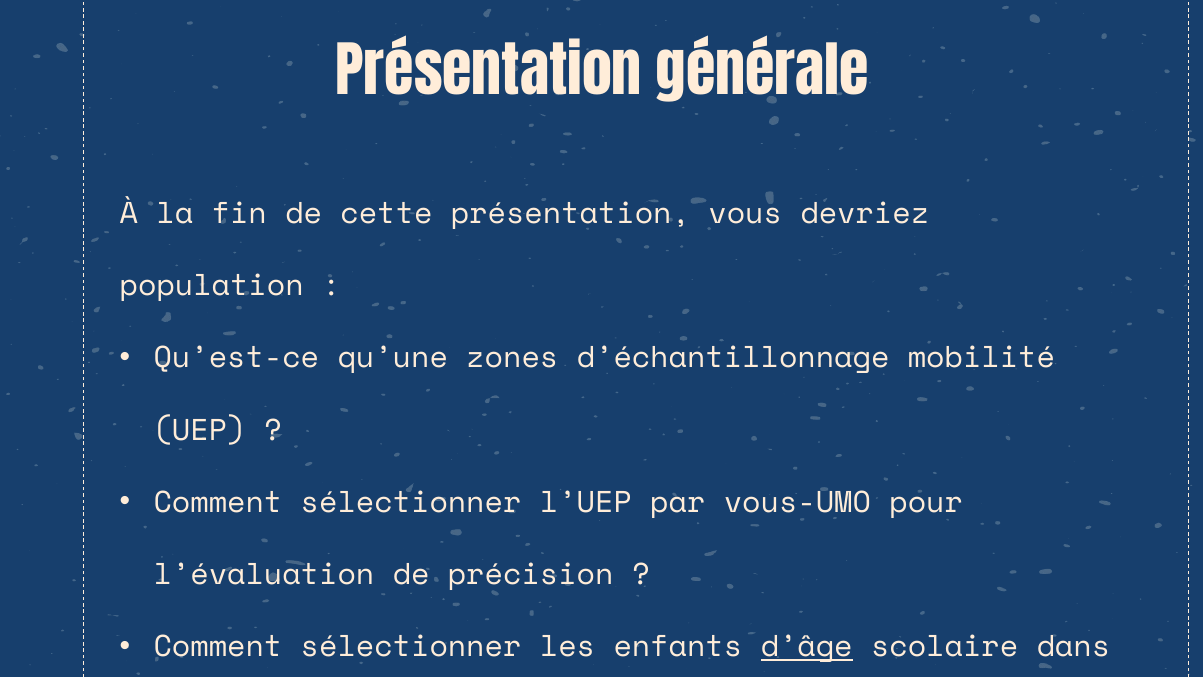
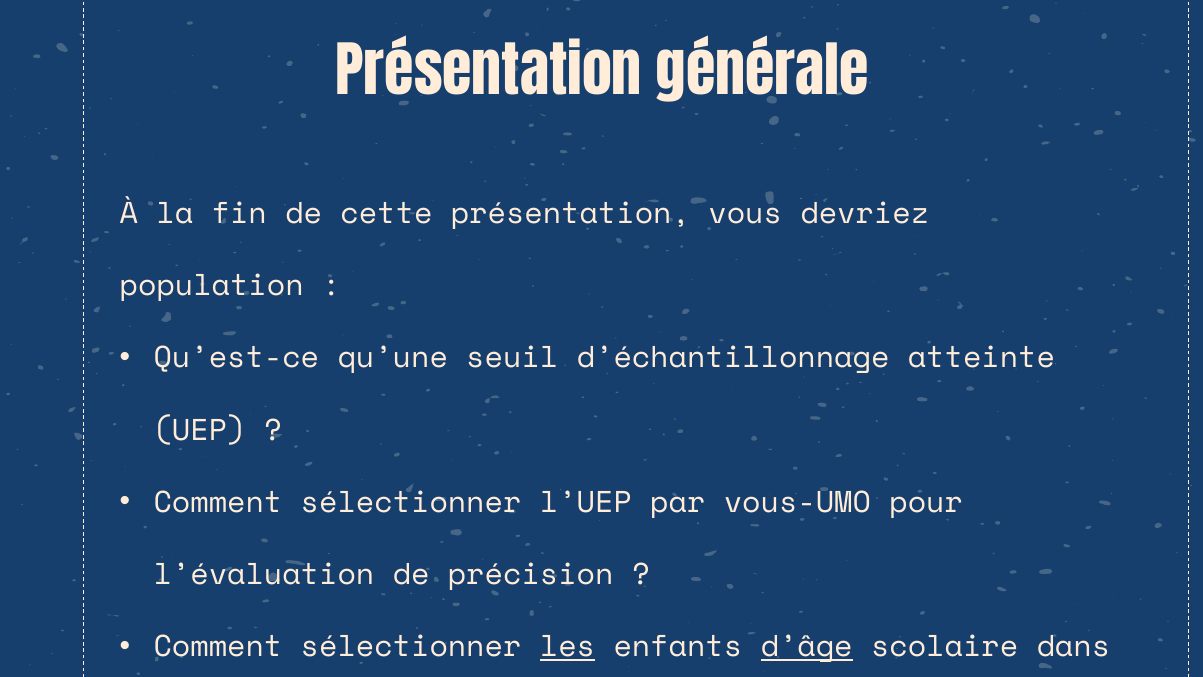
zones: zones -> seuil (512, 358)
mobilité: mobilité -> atteinte (981, 358)
les underline: none -> present (568, 646)
